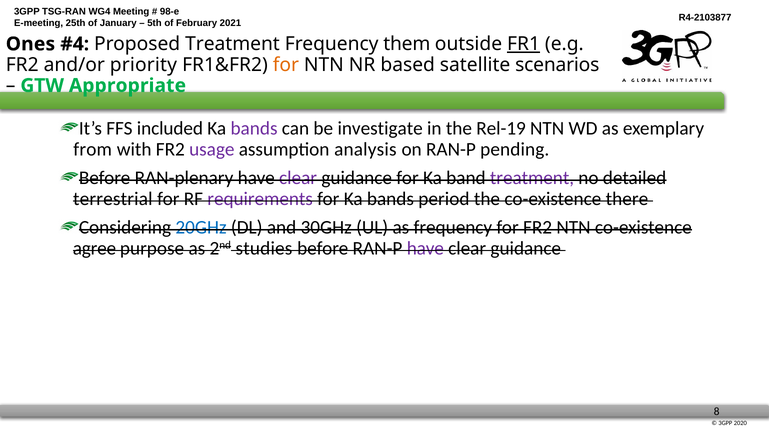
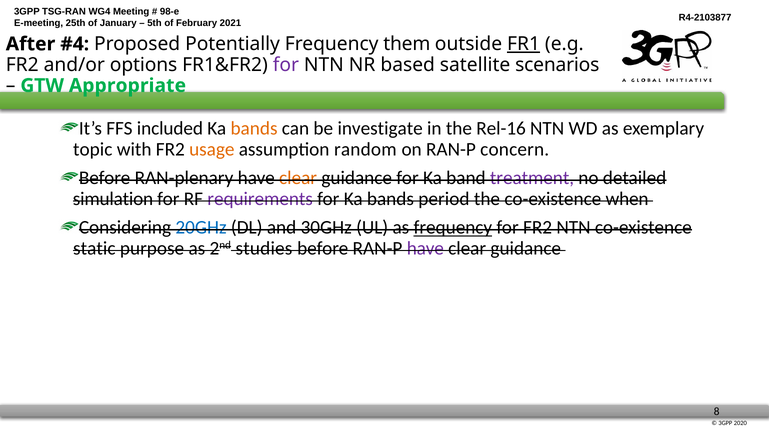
Ones: Ones -> After (31, 44)
Proposed Treatment: Treatment -> Potentially (233, 44)
priority: priority -> options (144, 65)
for colour: orange -> purple (286, 65)
bands colour: purple -> orange (254, 128)
Rel-19: Rel-19 -> Rel-16 (501, 128)
from: from -> topic (93, 149)
usage colour: purple -> orange (212, 149)
analysis: analysis -> random (365, 149)
pending: pending -> concern (515, 149)
clear colour: purple -> orange (298, 178)
terrestrial: terrestrial -> simulation (113, 199)
there: there -> when (627, 199)
frequency underline: none -> present (453, 227)
agree: agree -> static (94, 248)
